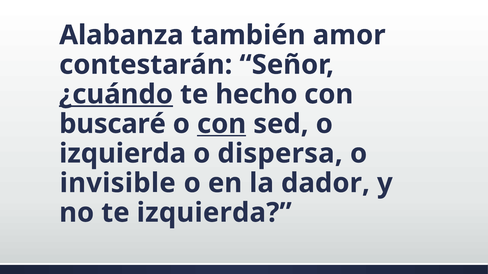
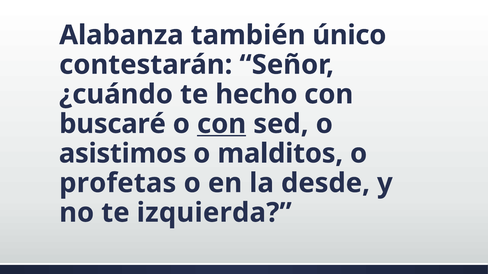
amor: amor -> único (349, 35)
¿cuándo underline: present -> none (116, 94)
izquierda: izquierda -> asistimos (123, 154)
dispersa: dispersa -> malditos (280, 154)
invisible: invisible -> profetas (118, 183)
dador: dador -> desde (325, 183)
